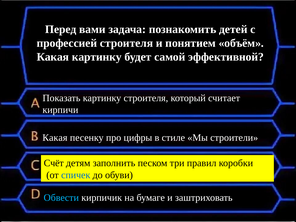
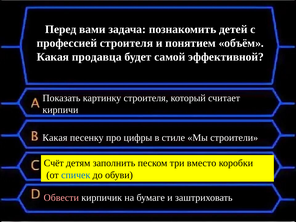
Какая картинку: картинку -> продавца (97, 57)
правил: правил -> вместо (202, 163)
Обвести colour: light blue -> pink (61, 198)
